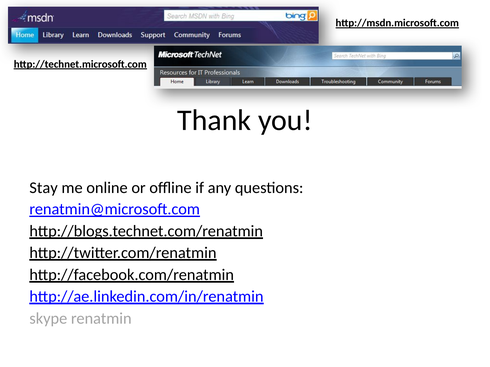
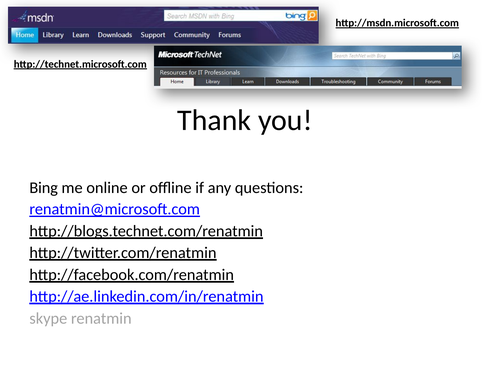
Stay: Stay -> Bing (44, 188)
